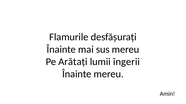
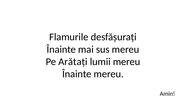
lumii îngerii: îngerii -> mereu (127, 62)
